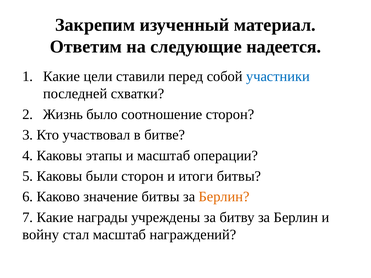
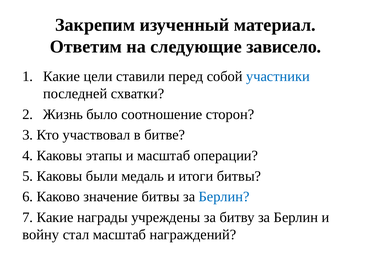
надеется: надеется -> зависело (284, 47)
были сторон: сторон -> медаль (143, 176)
Берлин colour: orange -> blue (224, 197)
